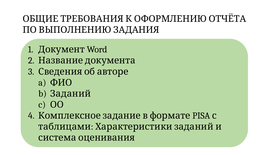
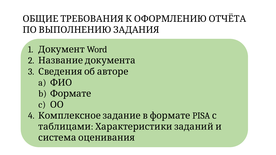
Заданий: Заданий -> Формате (71, 94)
